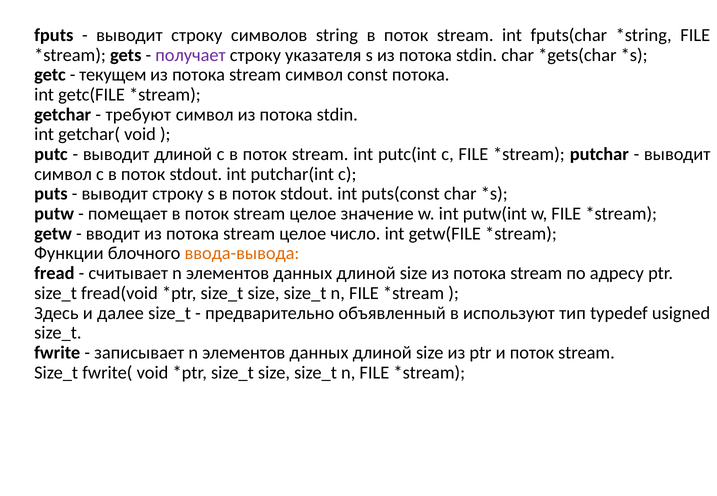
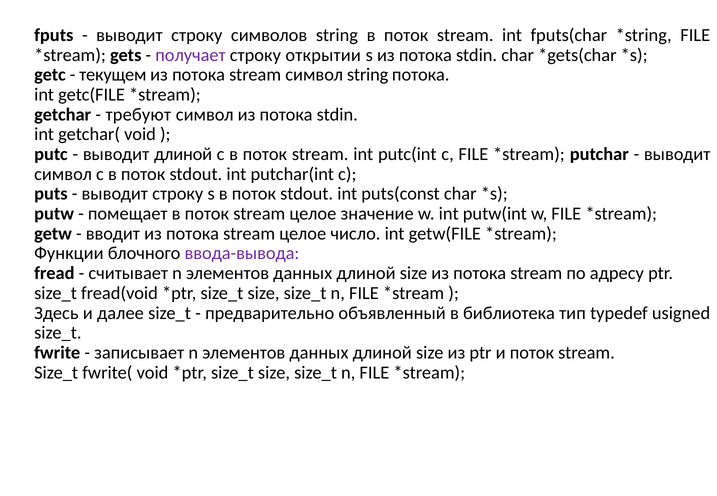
указателя: указателя -> открытии (323, 55)
символ const: const -> string (368, 75)
ввода-вывода colour: orange -> purple (242, 254)
используют: используют -> библиотека (509, 313)
